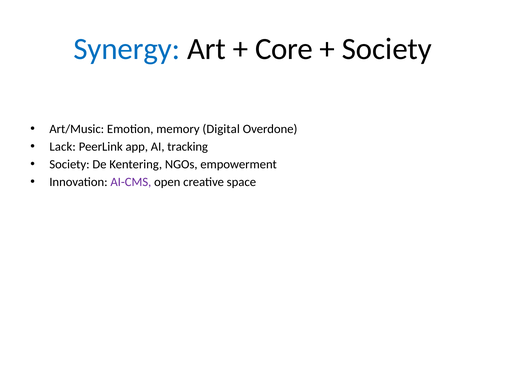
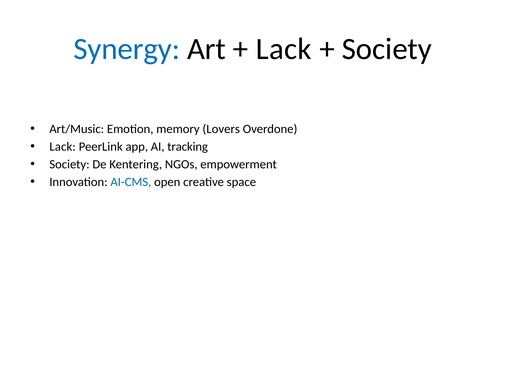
Core: Core -> Lack (284, 49)
Digital: Digital -> Lovers (221, 129)
AI-CMS colour: purple -> blue (131, 182)
